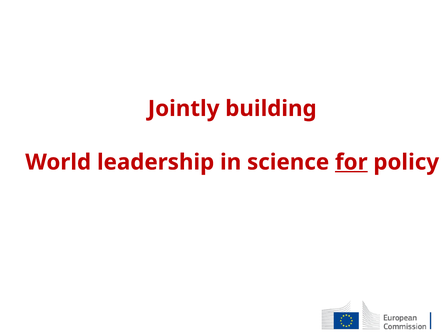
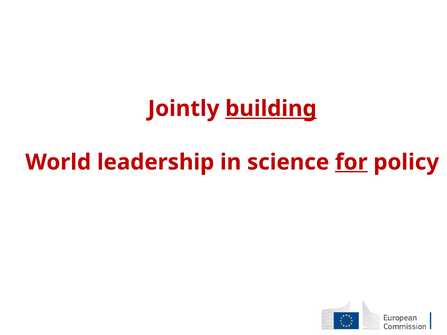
building underline: none -> present (271, 109)
